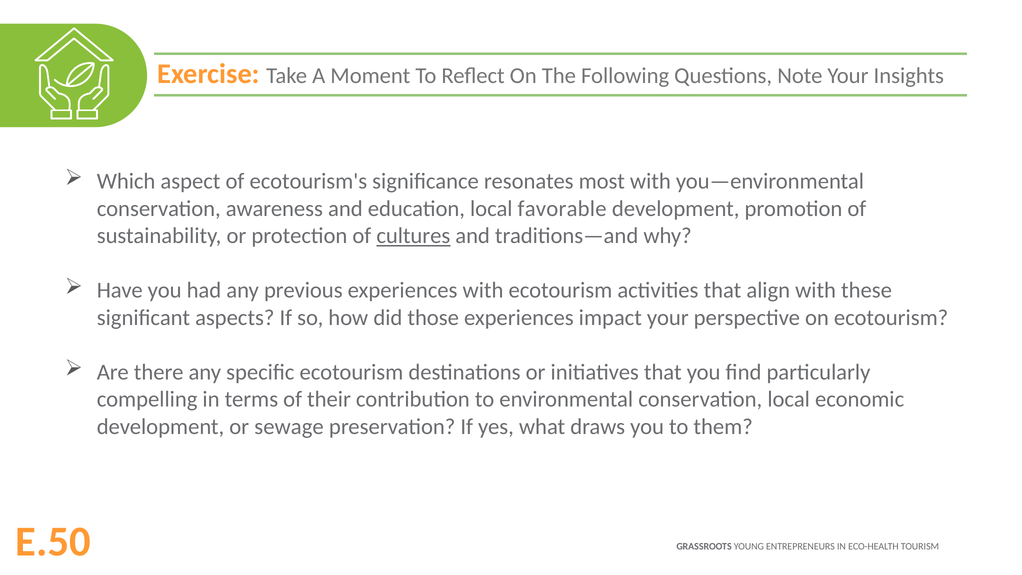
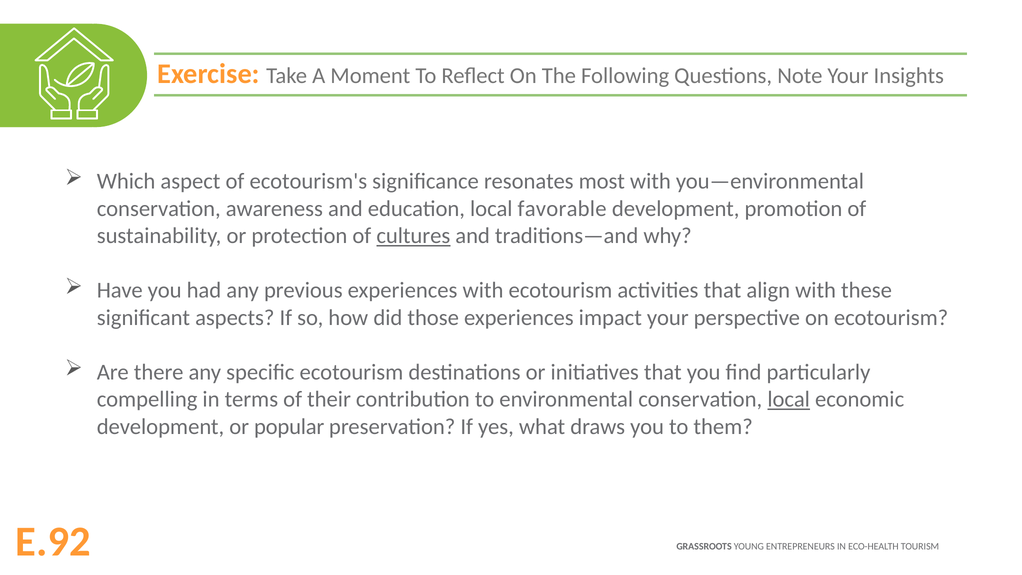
local underline: none -> present (789, 399)
sewage: sewage -> popular (289, 427)
E.50: E.50 -> E.92 (53, 542)
